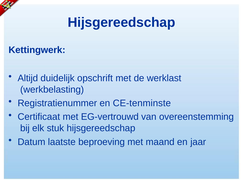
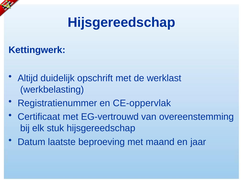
CE-tenminste: CE-tenminste -> CE-oppervlak (142, 103)
